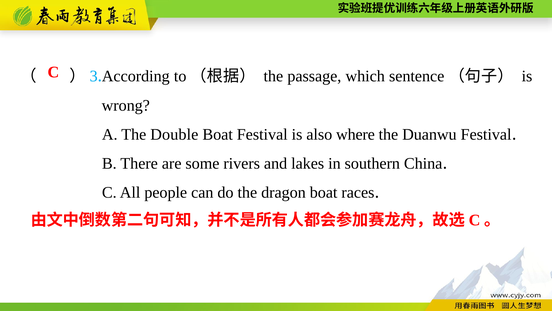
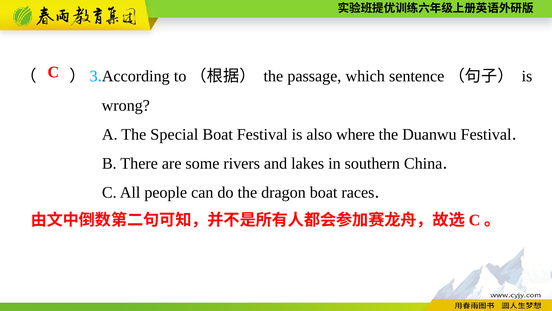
Double: Double -> Special (174, 134)
